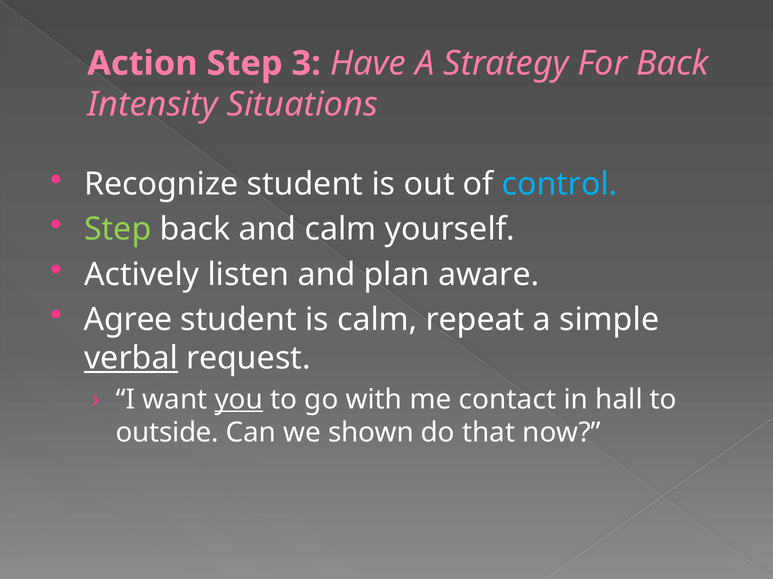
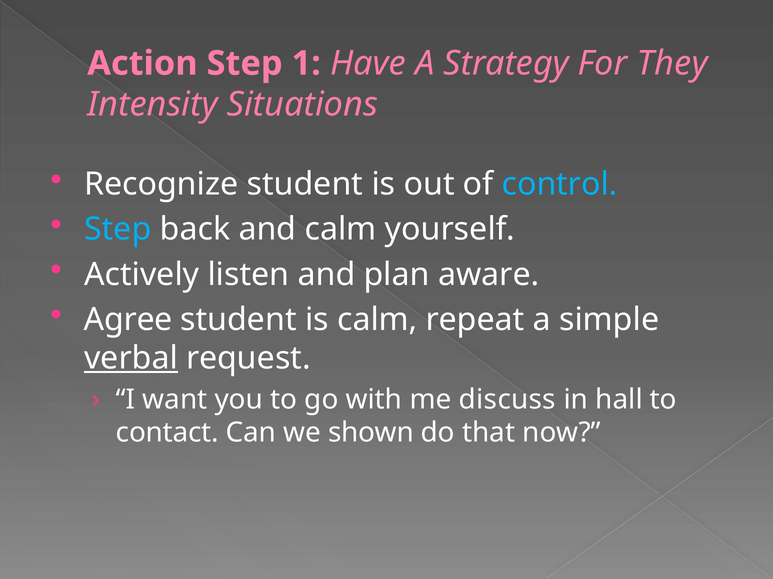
3: 3 -> 1 (306, 63)
For Back: Back -> They (672, 63)
Step colour: light green -> light blue (118, 230)
you underline: present -> none (239, 400)
contact: contact -> discuss (507, 400)
outside: outside -> contact (167, 433)
